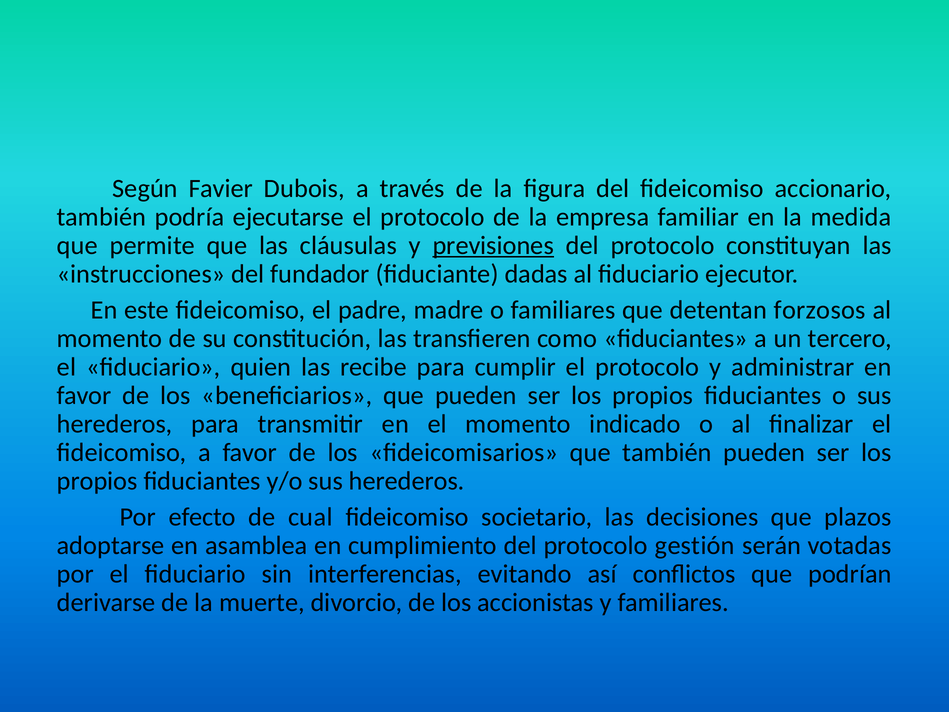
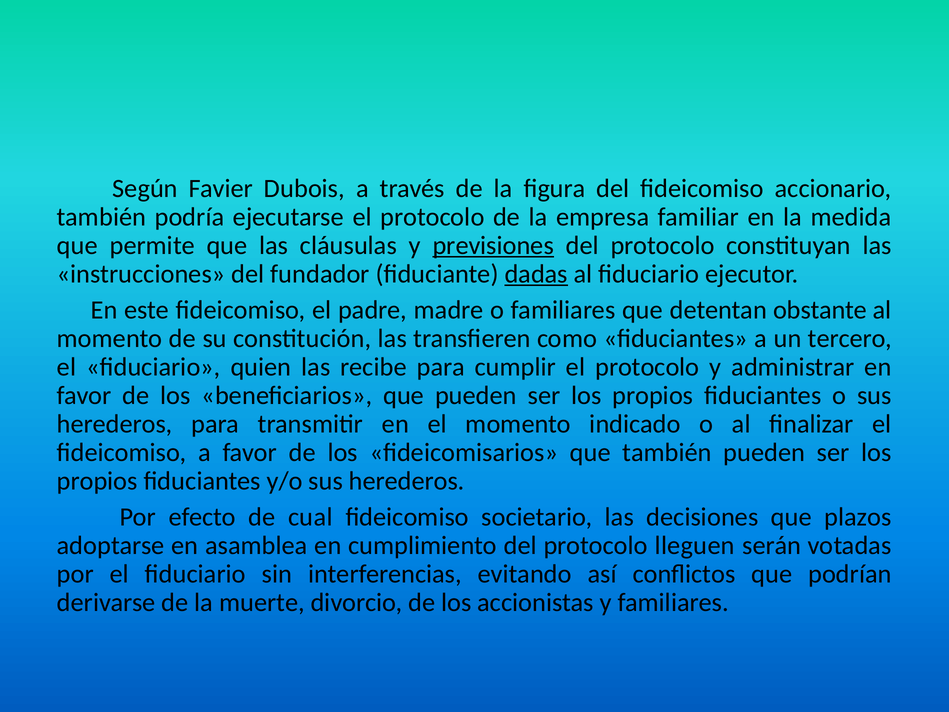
dadas underline: none -> present (536, 274)
forzosos: forzosos -> obstante (820, 310)
gestión: gestión -> lleguen (695, 545)
